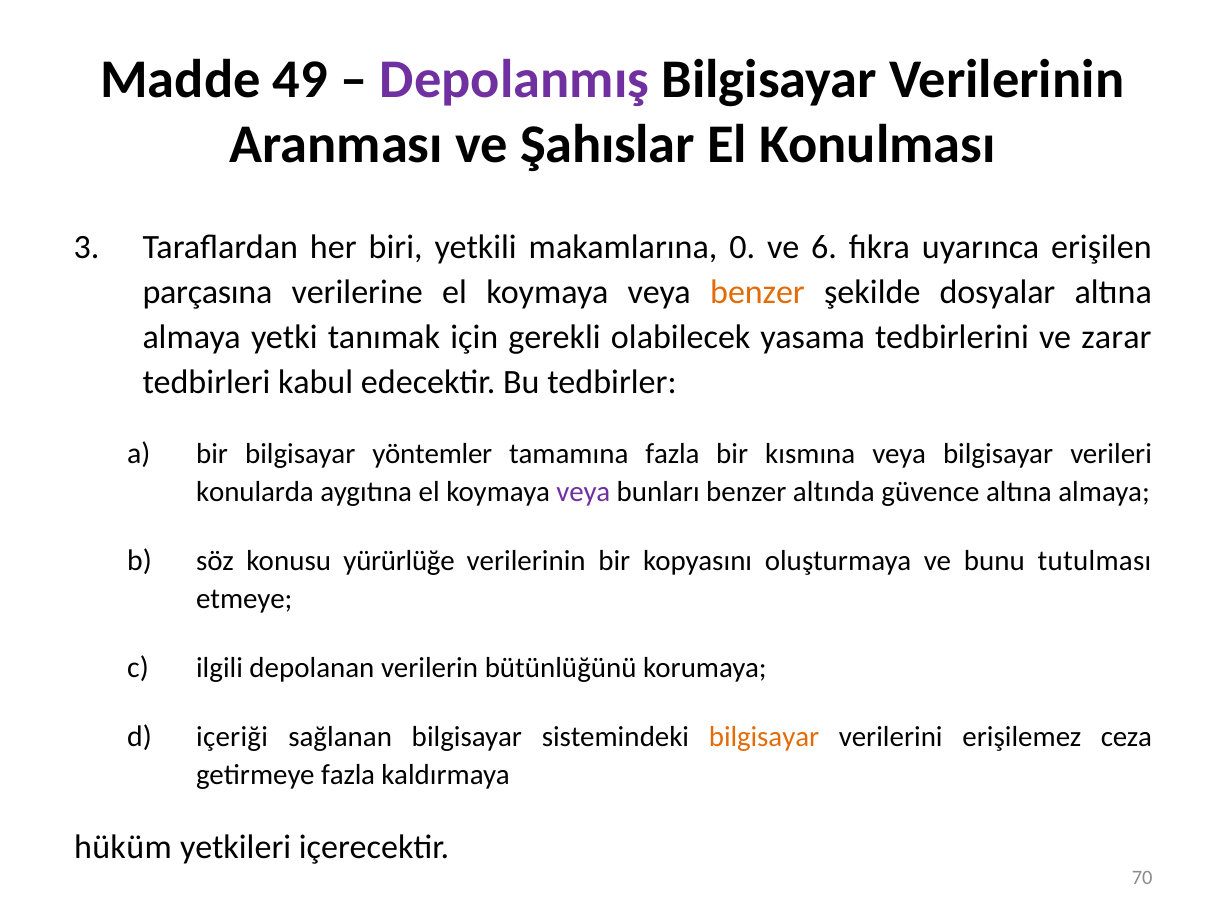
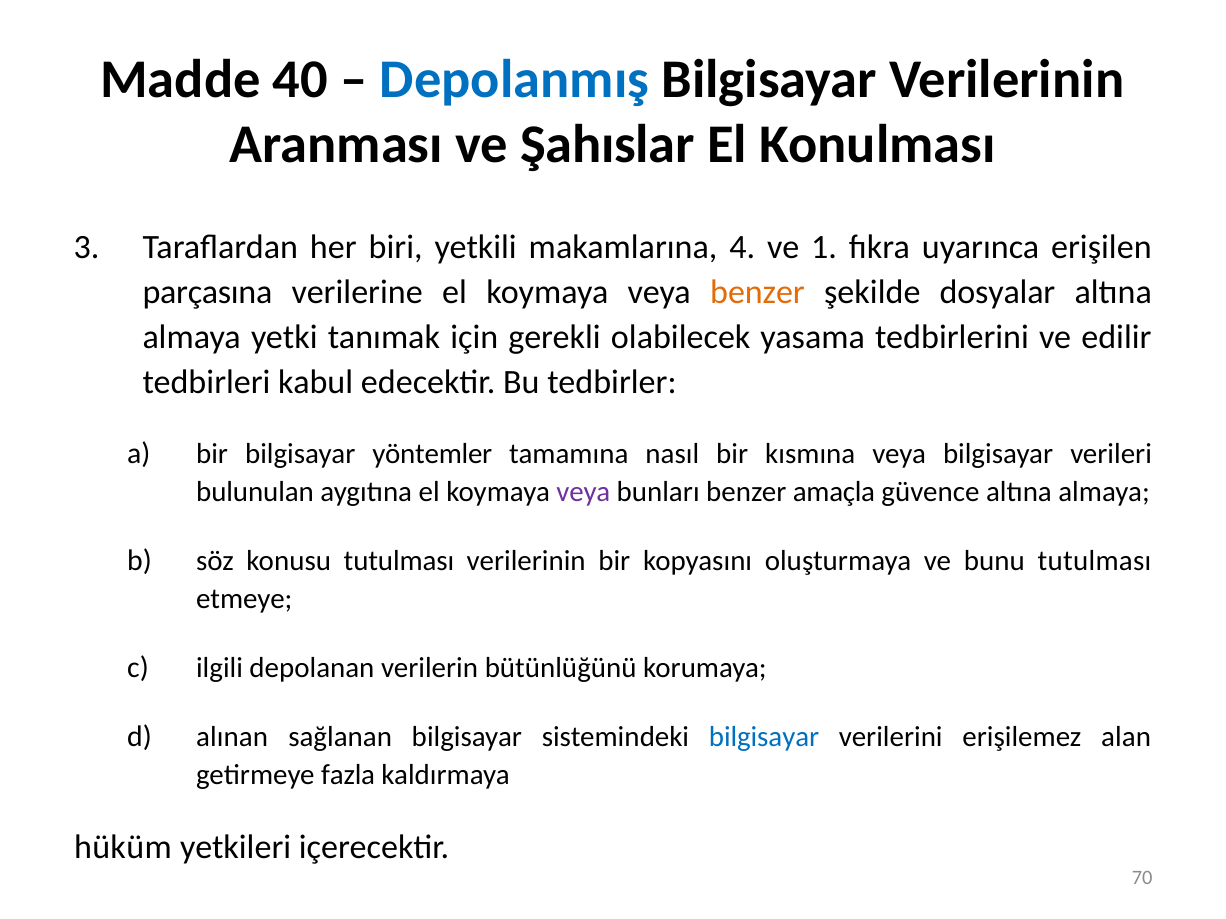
49: 49 -> 40 (301, 79)
Depolanmış colour: purple -> blue (515, 79)
0: 0 -> 4 (742, 248)
6: 6 -> 1 (824, 248)
zarar: zarar -> edilir (1116, 337)
tamamına fazla: fazla -> nasıl (672, 454)
konularda: konularda -> bulunulan (255, 492)
altında: altında -> amaçla (834, 492)
konusu yürürlüğe: yürürlüğe -> tutulması (399, 561)
içeriği: içeriği -> alınan (232, 737)
bilgisayar colour: orange -> blue (764, 737)
ceza: ceza -> alan (1126, 737)
